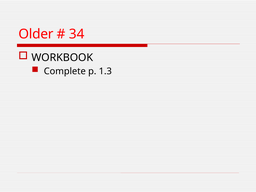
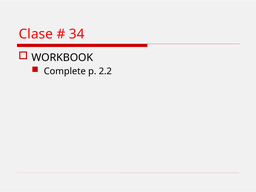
Older: Older -> Clase (36, 34)
1.3: 1.3 -> 2.2 (105, 71)
